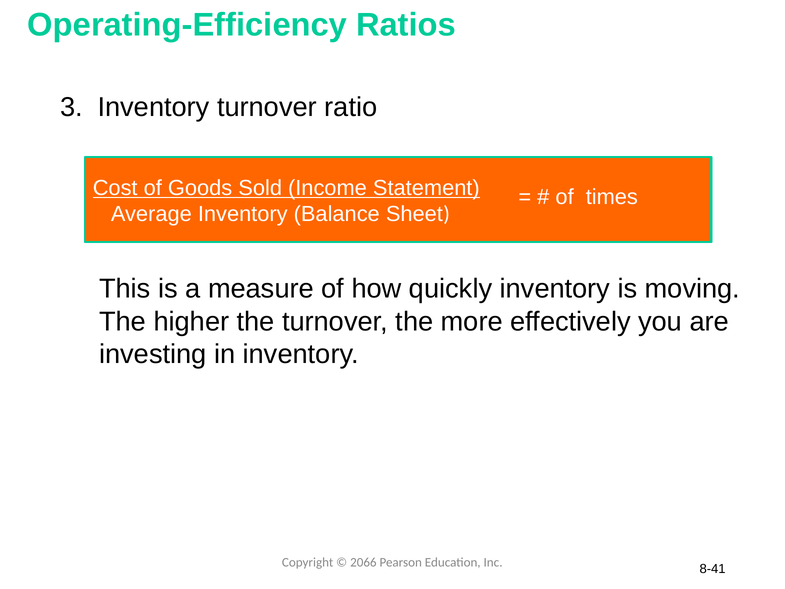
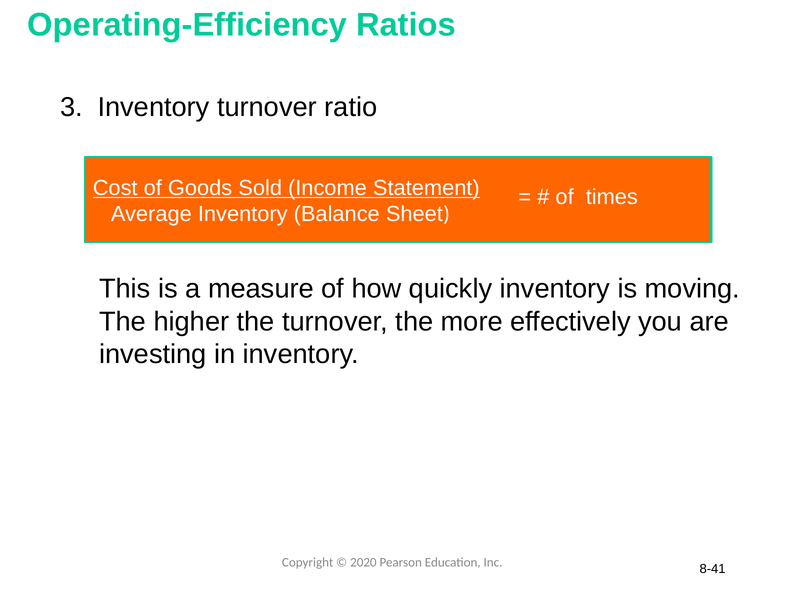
2066: 2066 -> 2020 (363, 562)
